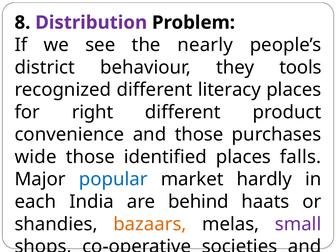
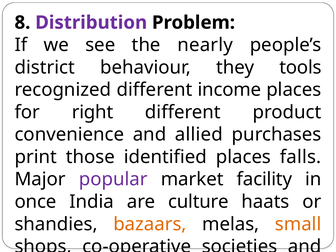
literacy: literacy -> income (229, 90)
and those: those -> allied (199, 135)
wide: wide -> print (36, 157)
popular colour: blue -> purple (113, 179)
hardly: hardly -> facility (264, 179)
each: each -> once (35, 202)
behind: behind -> culture (198, 202)
small colour: purple -> orange (298, 224)
